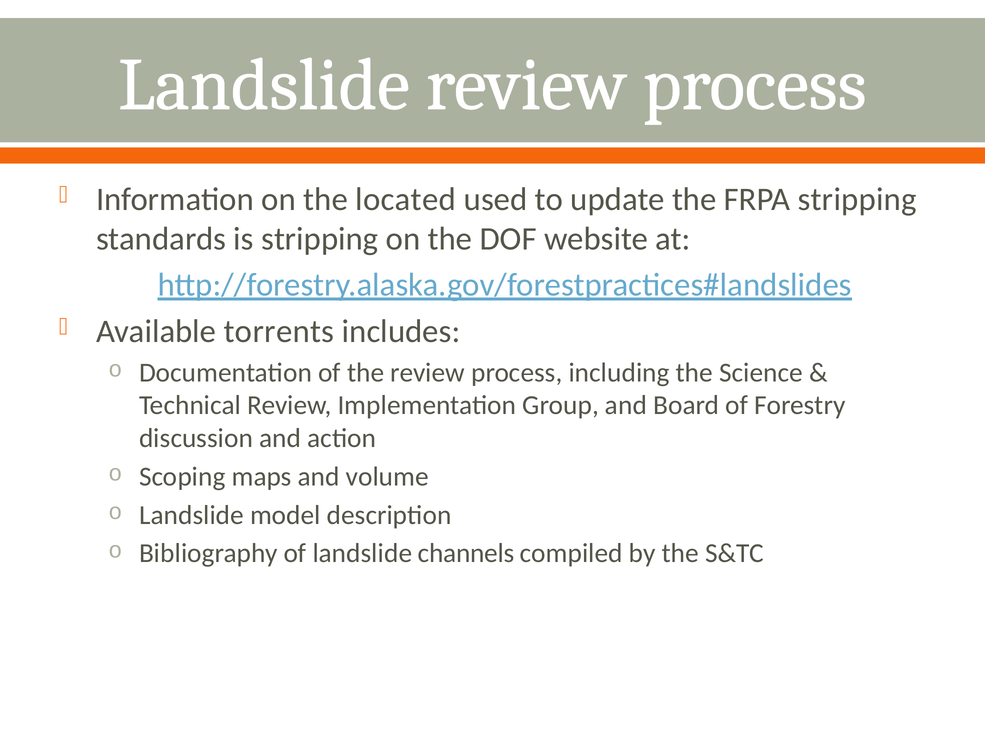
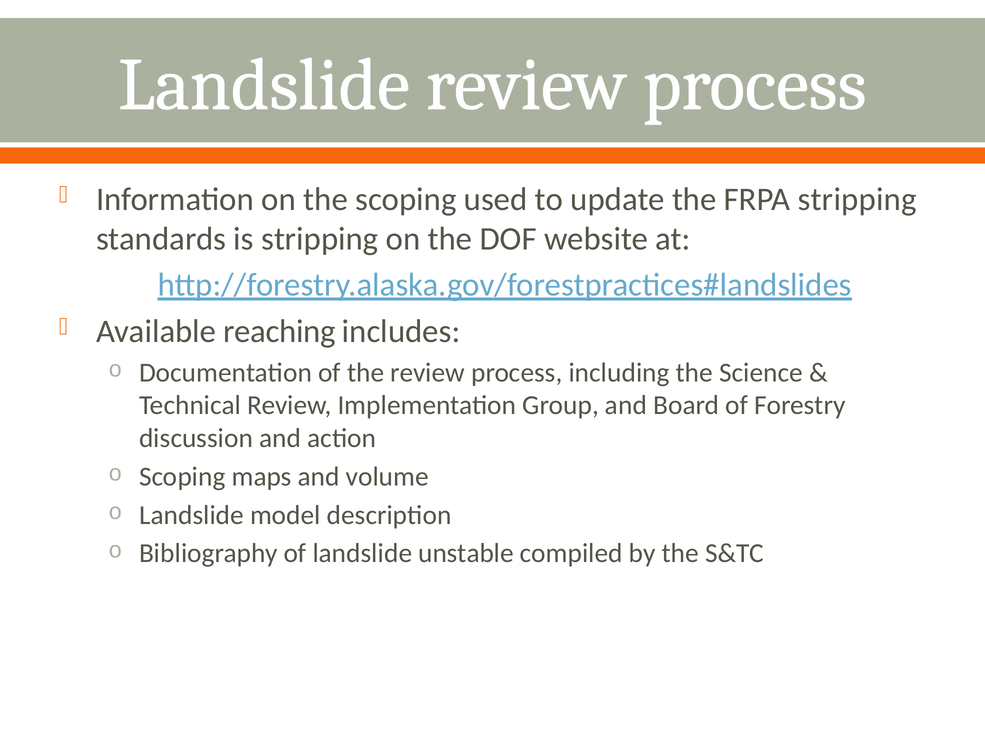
the located: located -> scoping (406, 199)
torrents: torrents -> reaching (279, 331)
channels: channels -> unstable (466, 553)
